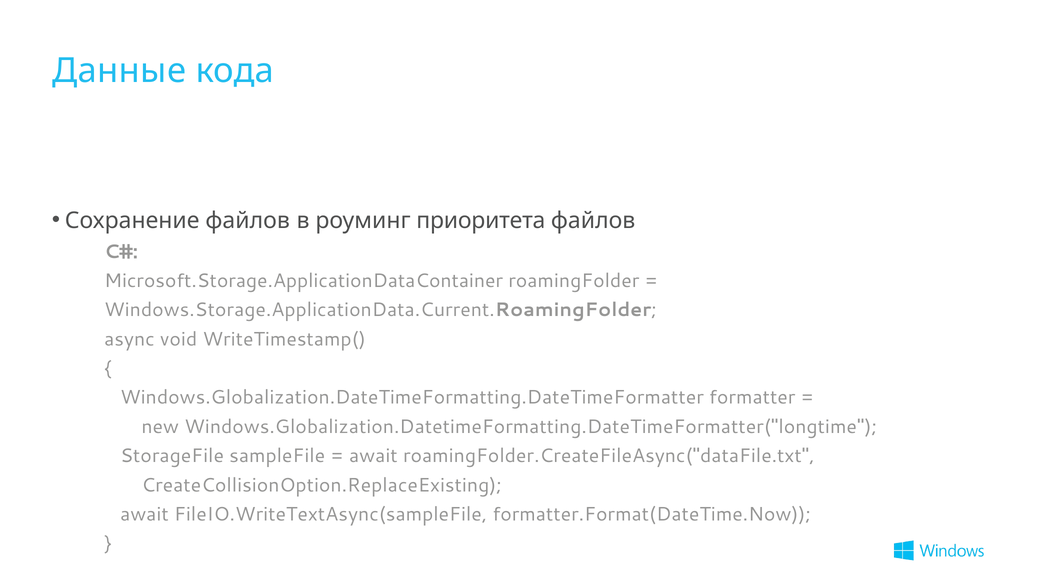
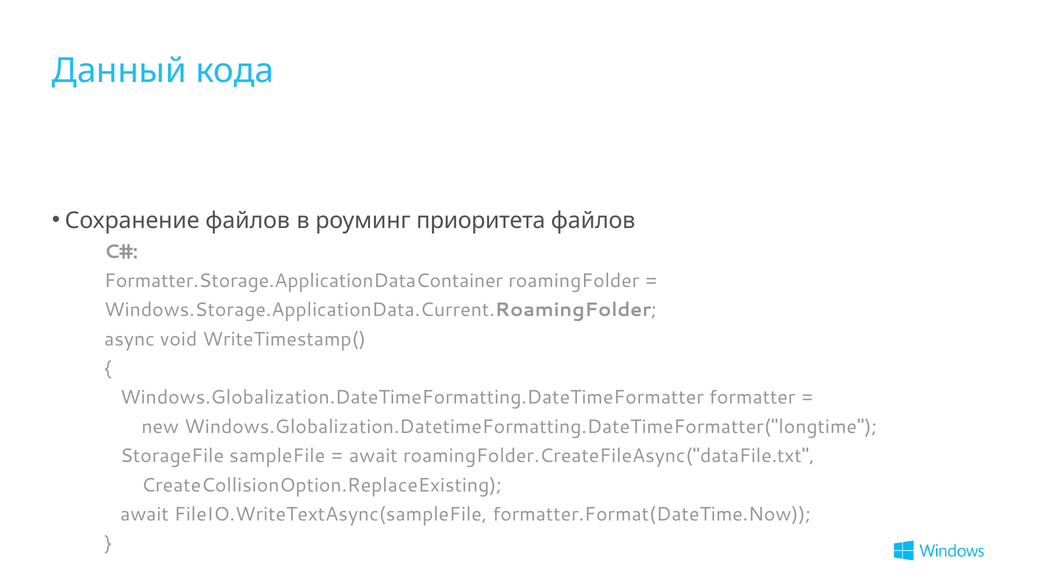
Данные: Данные -> Данный (119, 71)
Microsoft.Storage.ApplicationDataContainer: Microsoft.Storage.ApplicationDataContainer -> Formatter.Storage.ApplicationDataContainer (304, 281)
